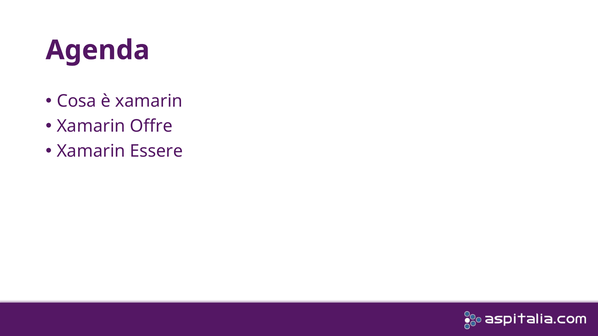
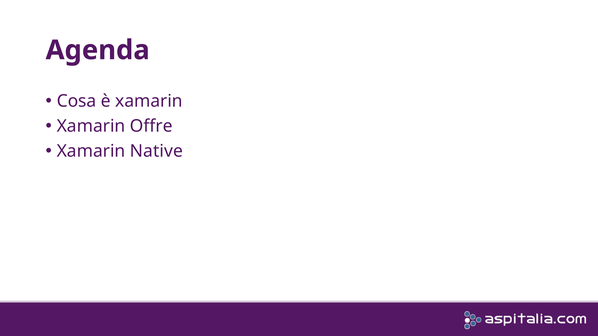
Essere: Essere -> Native (156, 151)
